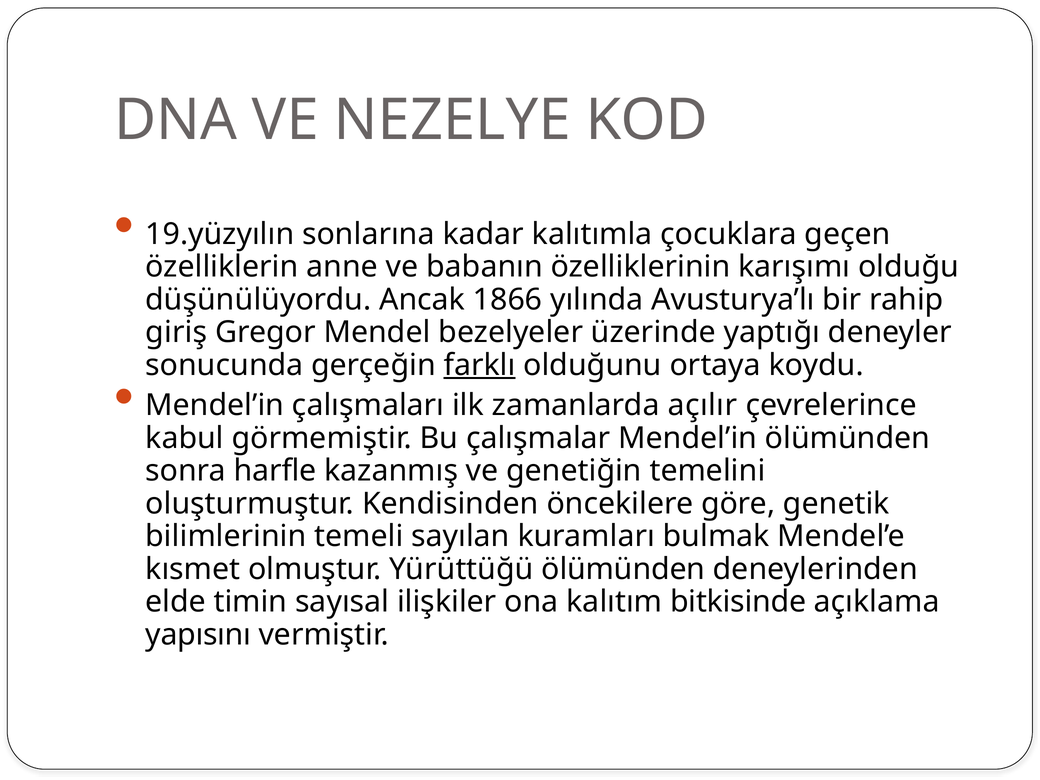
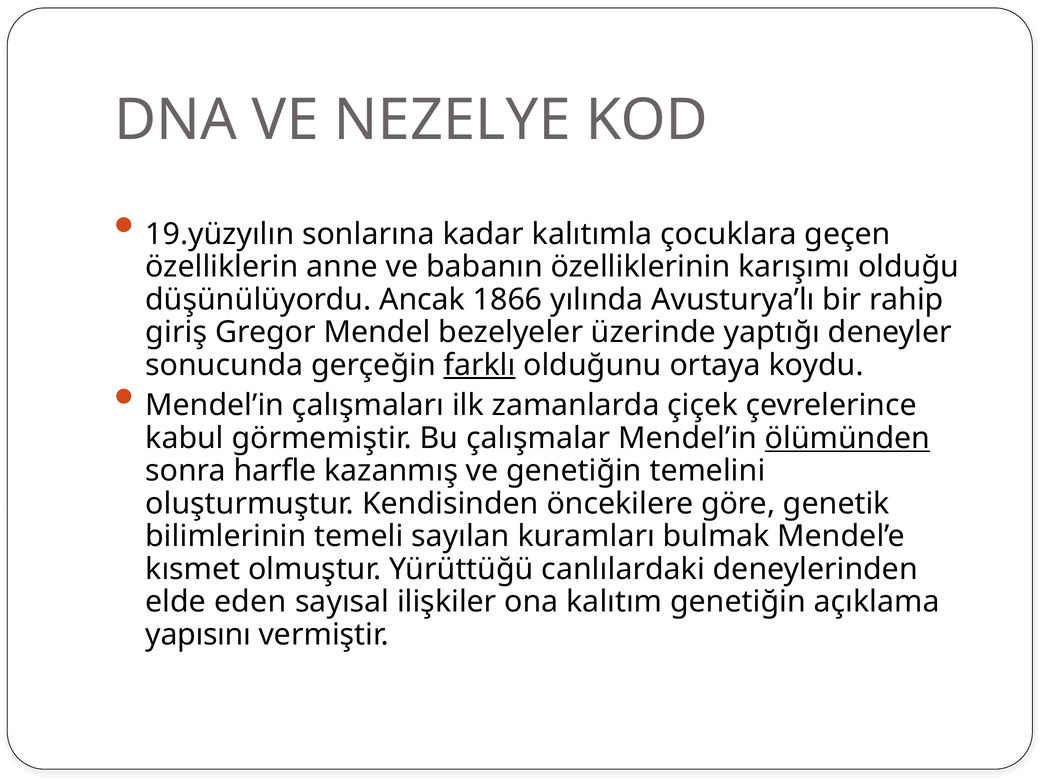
açılır: açılır -> çiçek (703, 405)
ölümünden underline: none -> present (848, 438)
Yürüttüğü ölümünden: ölümünden -> canlılardaki (623, 569)
timin: timin -> eden (250, 602)
kalıtım bitkisinde: bitkisinde -> genetiğin (738, 602)
